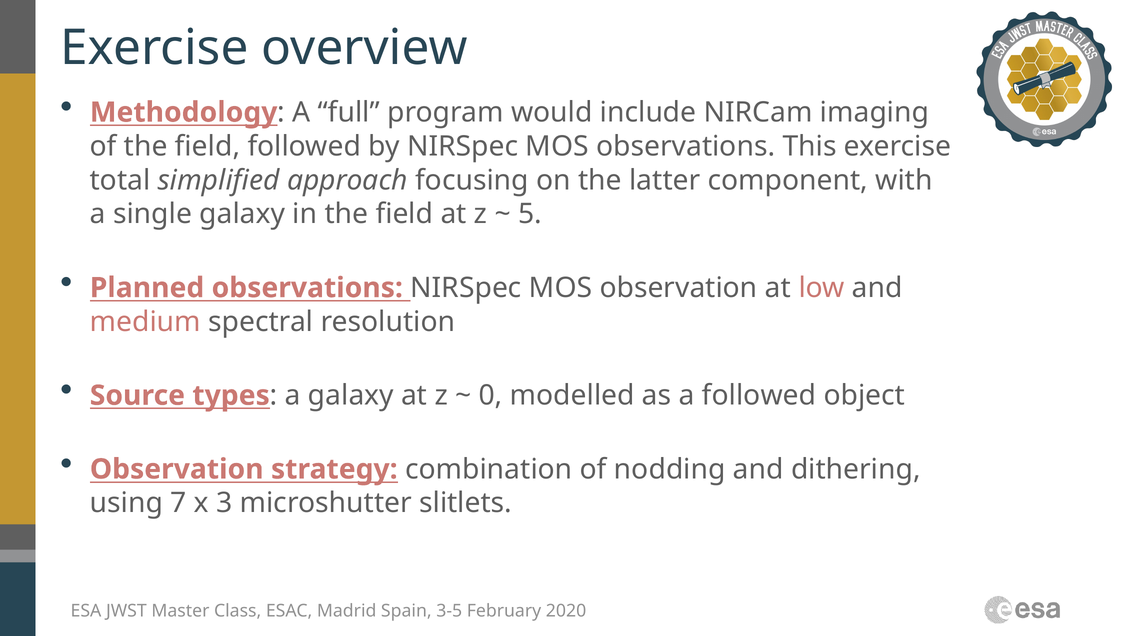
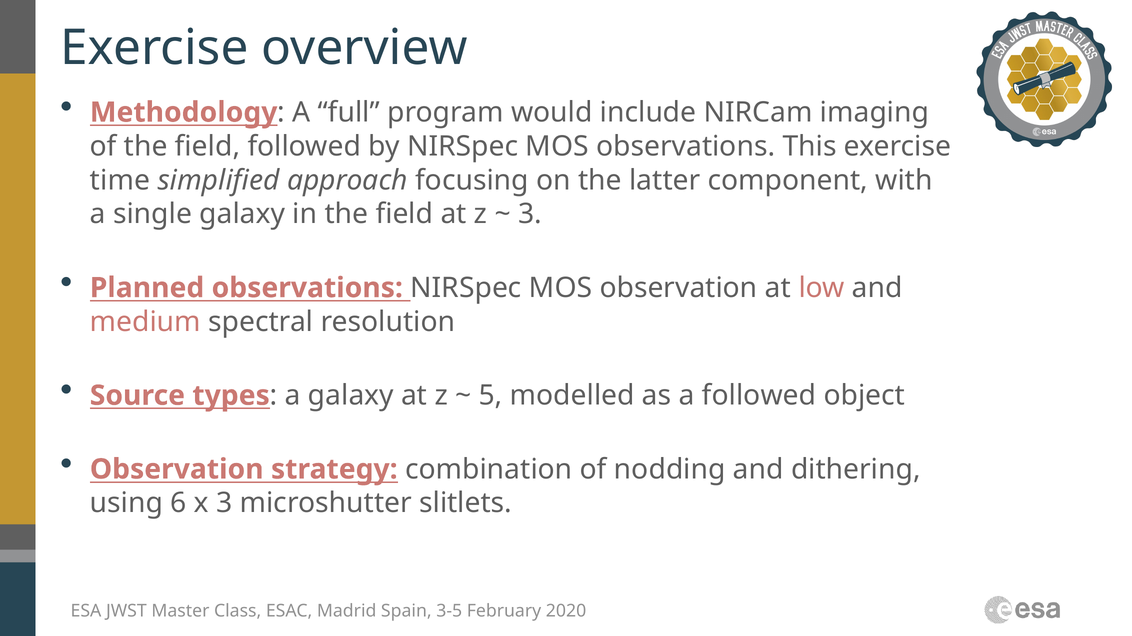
total: total -> time (120, 180)
5: 5 -> 3 (530, 214)
0: 0 -> 5 (491, 396)
7: 7 -> 6 (178, 504)
